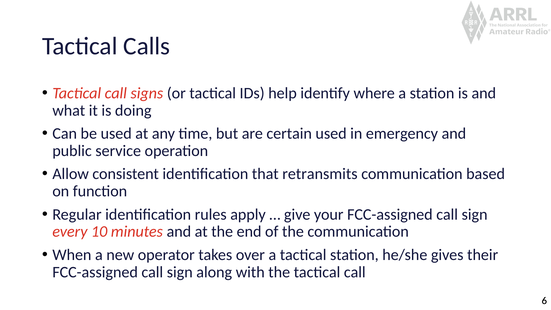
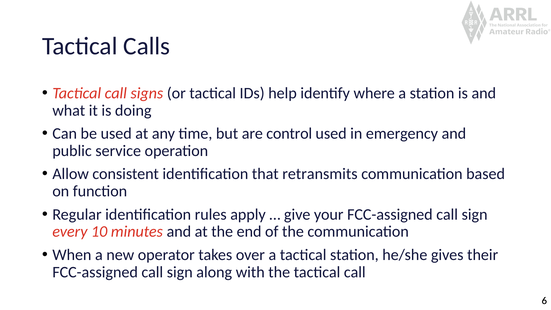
certain: certain -> control (289, 134)
